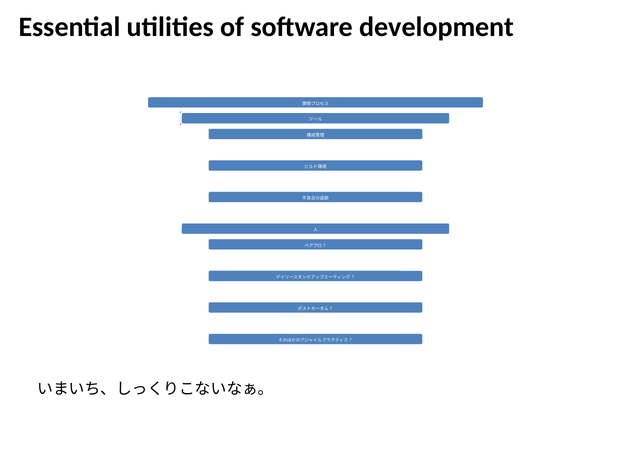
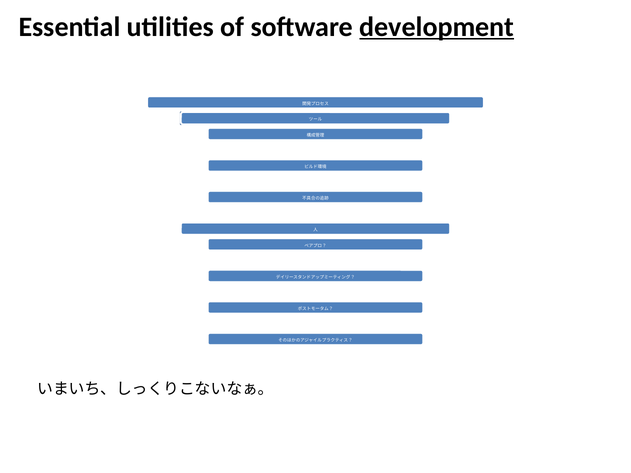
development underline: none -> present (437, 27)
